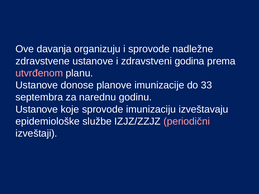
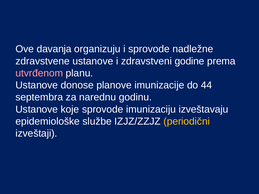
godina: godina -> godine (190, 61)
33: 33 -> 44 (207, 85)
periodični colour: pink -> yellow (187, 121)
